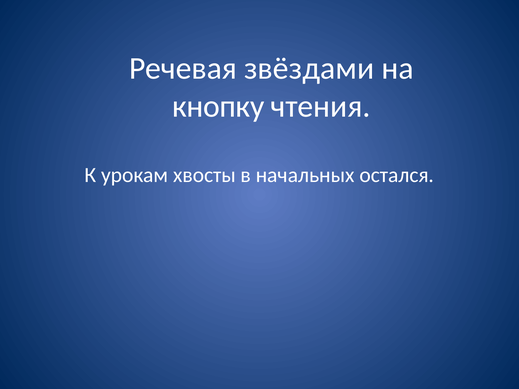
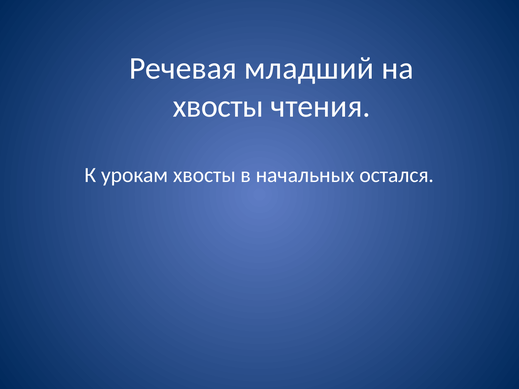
звёздами: звёздами -> младший (309, 68)
кнопку: кнопку -> хвосты (218, 106)
